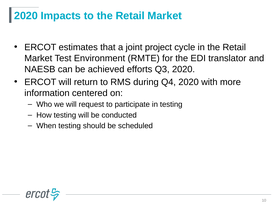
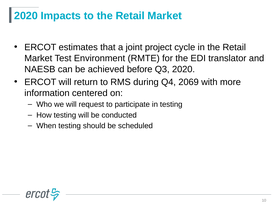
efforts: efforts -> before (140, 69)
Q4 2020: 2020 -> 2069 (189, 82)
